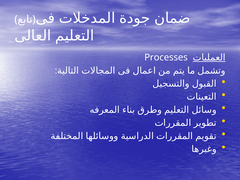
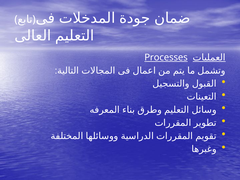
Processes underline: none -> present (166, 57)
